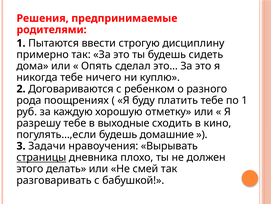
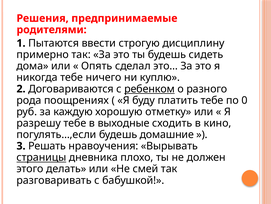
ребенком underline: none -> present (149, 89)
по 1: 1 -> 0 (244, 100)
Задачи: Задачи -> Решать (47, 146)
